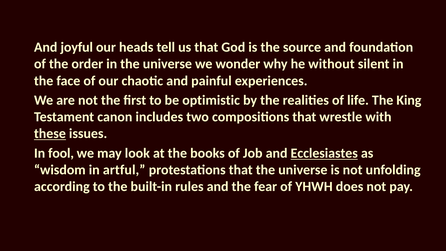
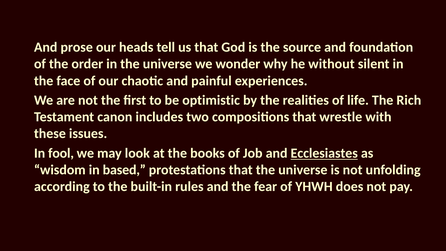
joyful: joyful -> prose (77, 47)
King: King -> Rich (409, 100)
these underline: present -> none (50, 134)
artful: artful -> based (124, 170)
